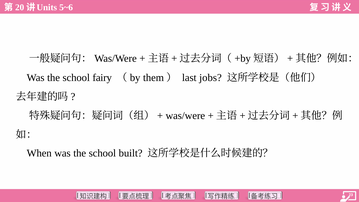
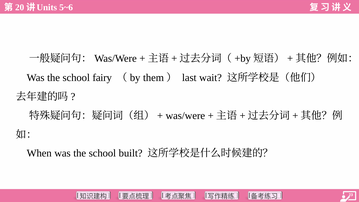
jobs: jobs -> wait (211, 78)
